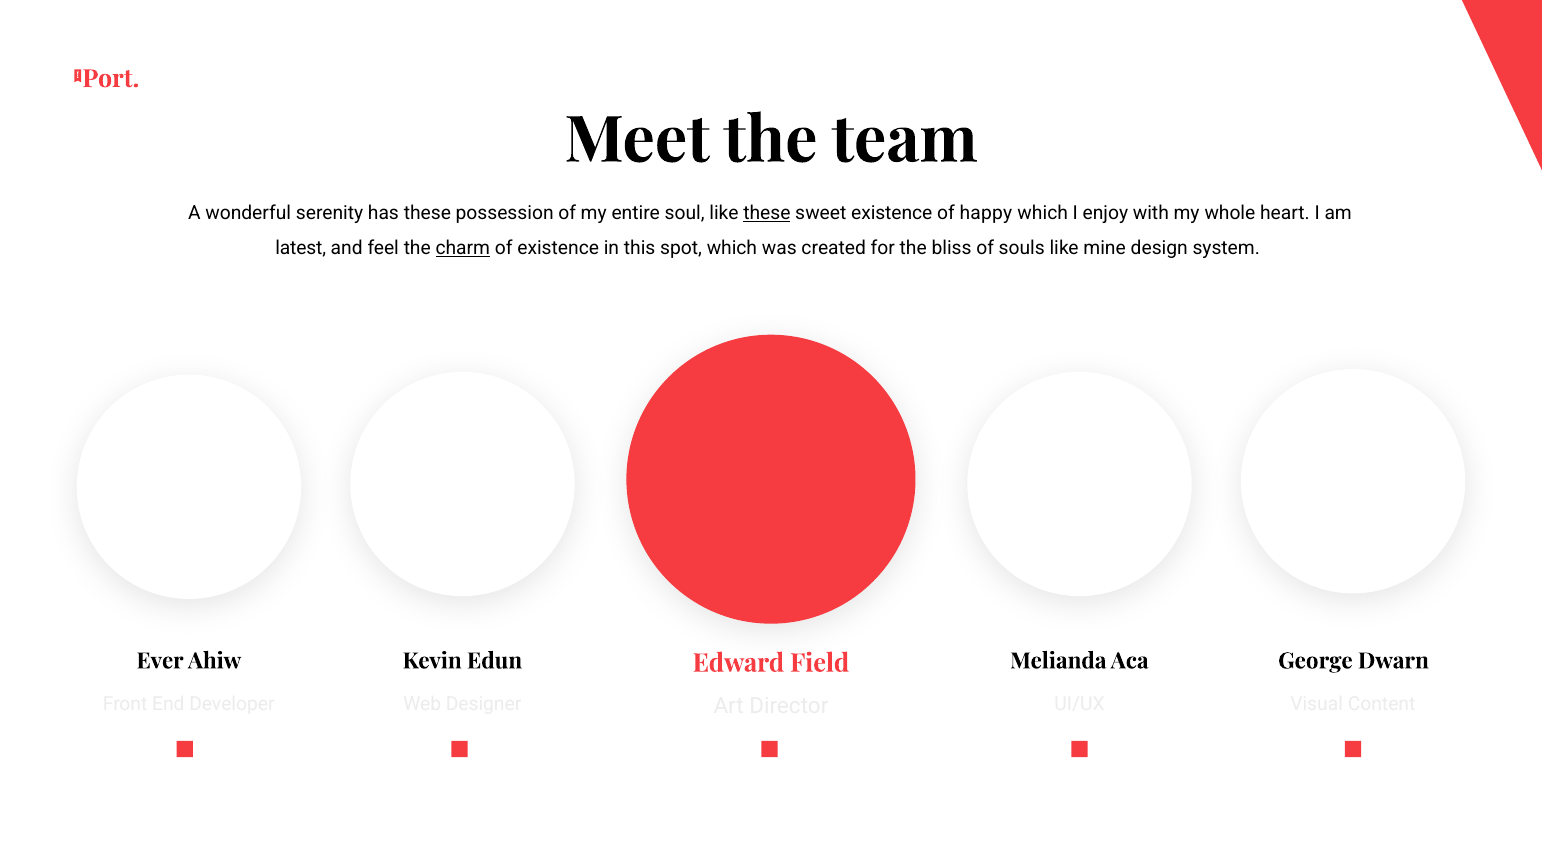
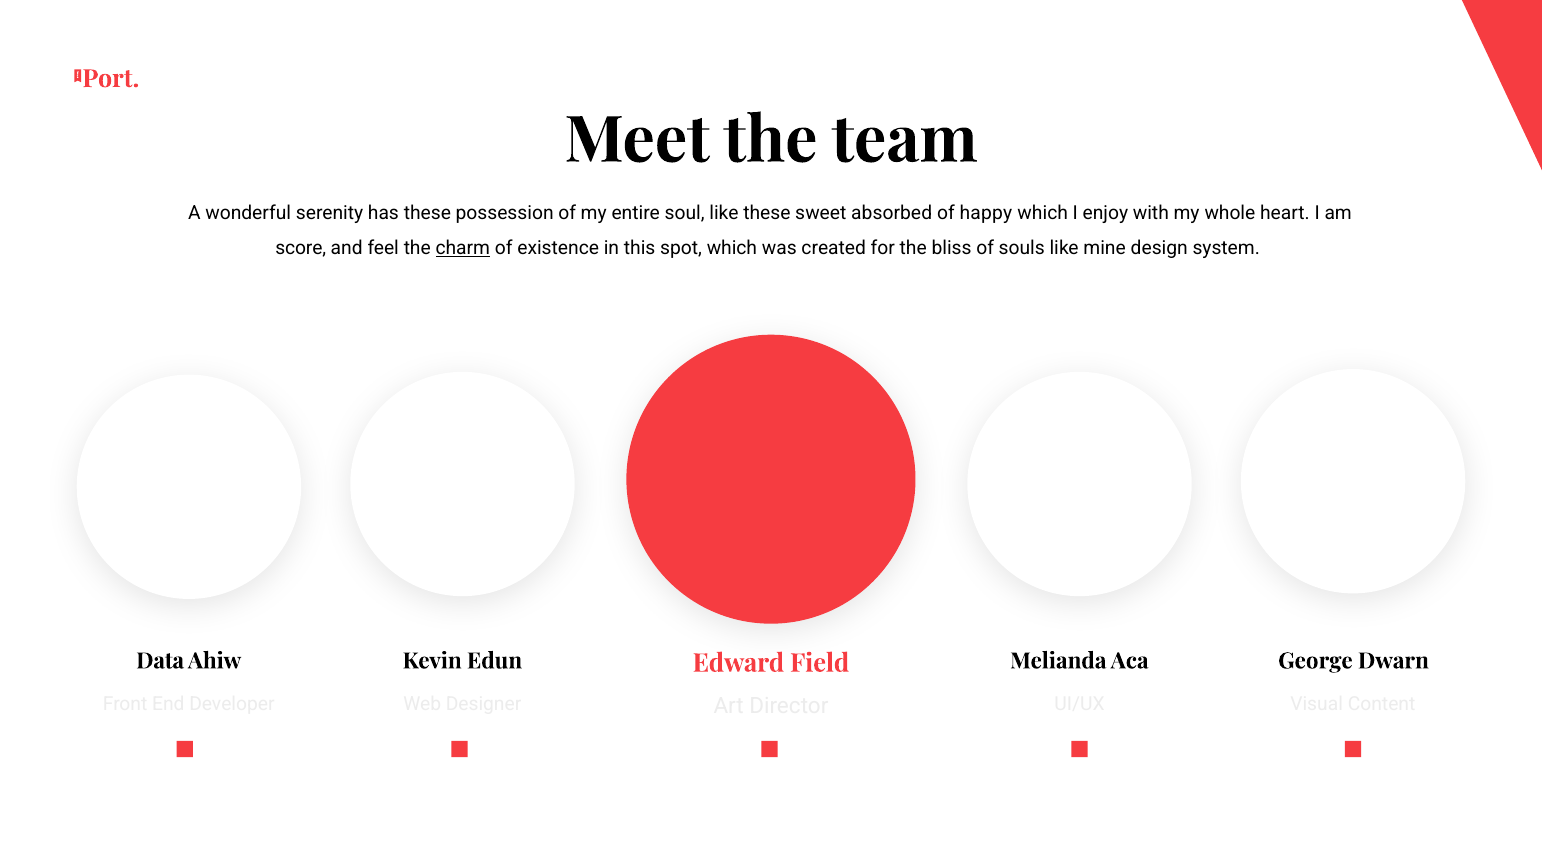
these underline: present -> none (767, 214)
sweet existence: existence -> absorbed (892, 214)
latest: latest -> score (301, 248)
Ever: Ever -> Data (160, 661)
